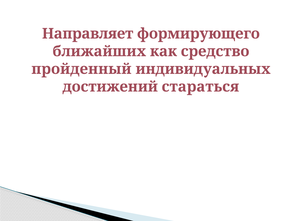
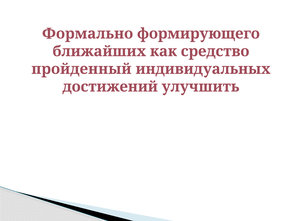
Направляет: Направляет -> Формально (88, 34)
стараться: стараться -> улучшить (200, 87)
